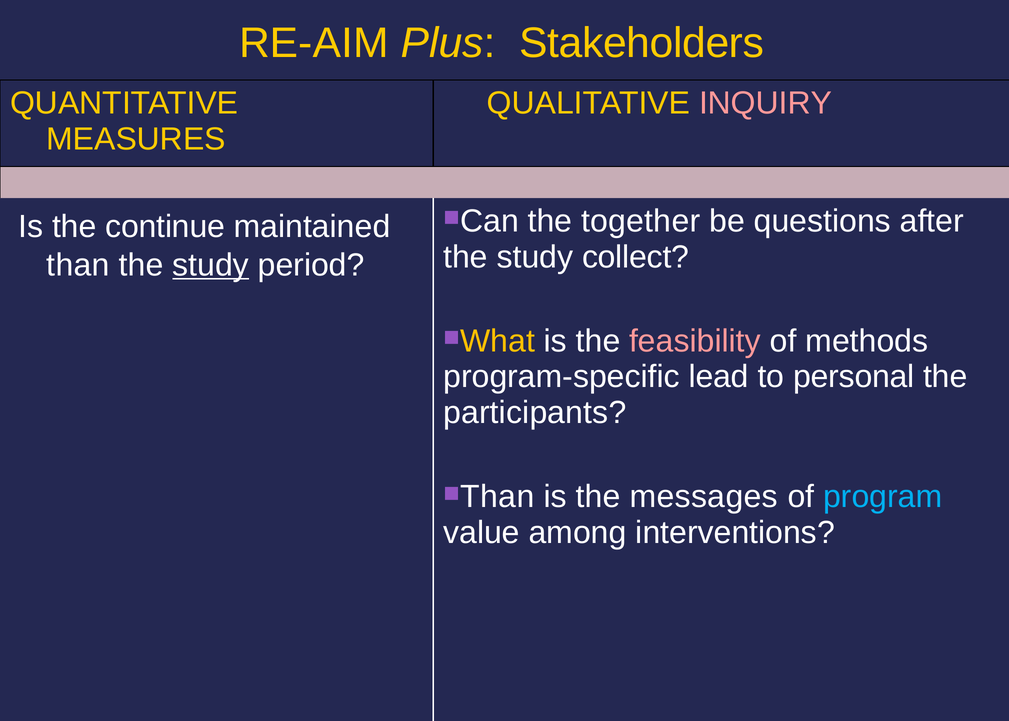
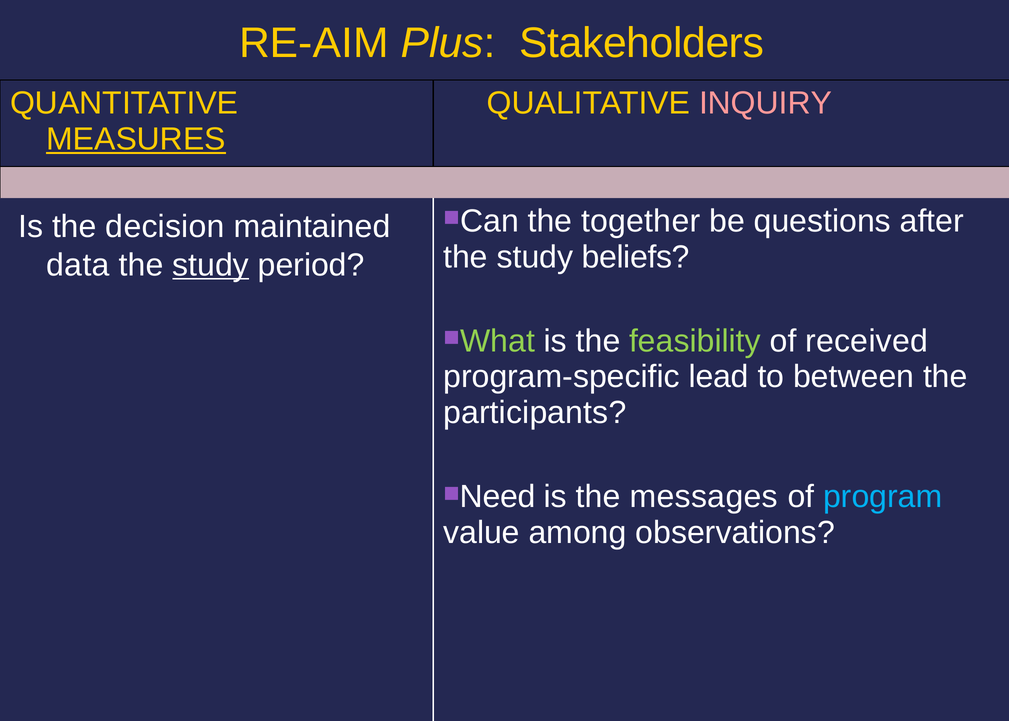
MEASURES underline: none -> present (136, 139)
continue: continue -> decision (165, 226)
collect: collect -> beliefs (636, 257)
than: than -> data (78, 265)
What colour: yellow -> light green (498, 341)
feasibility colour: pink -> light green (695, 341)
methods: methods -> received (867, 341)
personal: personal -> between (854, 377)
Than: Than -> Need (498, 497)
interventions: interventions -> observations (735, 532)
